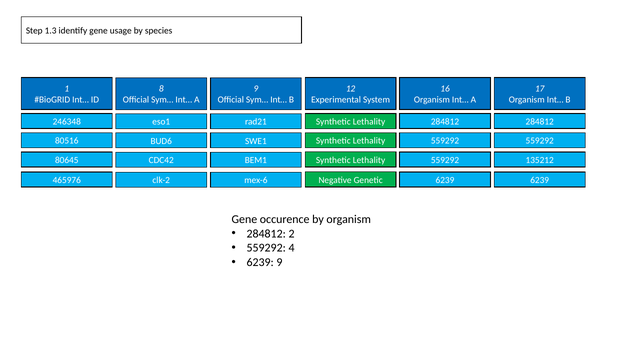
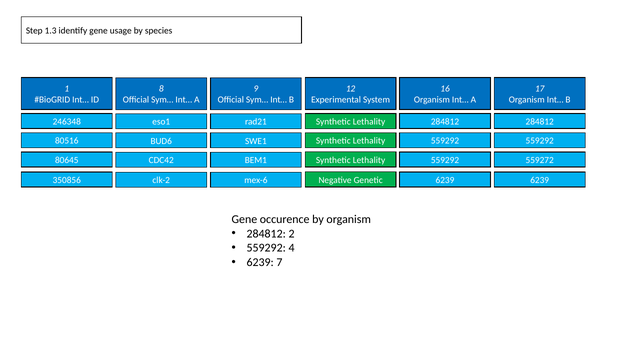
135212: 135212 -> 559272 (540, 160)
465976: 465976 -> 350856 (67, 180)
6239 9: 9 -> 7 (279, 262)
